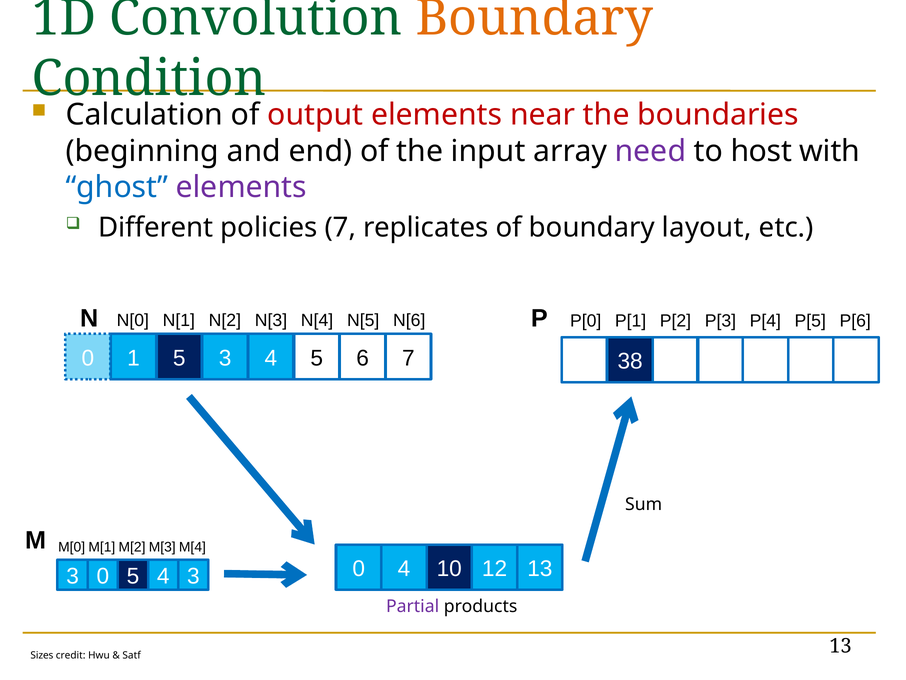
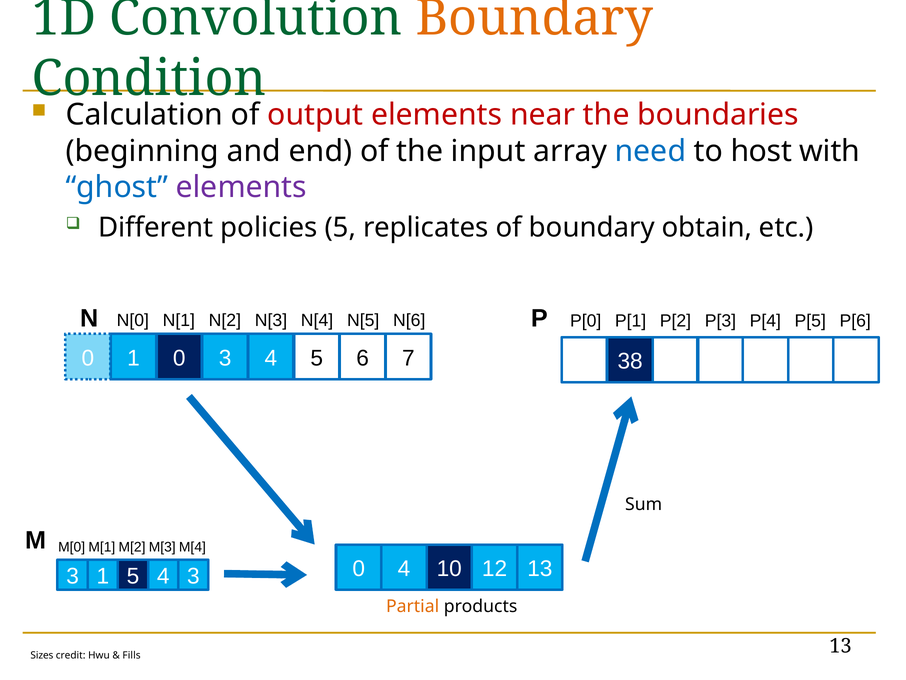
need colour: purple -> blue (650, 151)
policies 7: 7 -> 5 (340, 227)
layout: layout -> obtain (707, 227)
1 5: 5 -> 0 (179, 358)
3 0: 0 -> 1 (103, 576)
Partial colour: purple -> orange (413, 606)
Satf: Satf -> Fills (132, 655)
